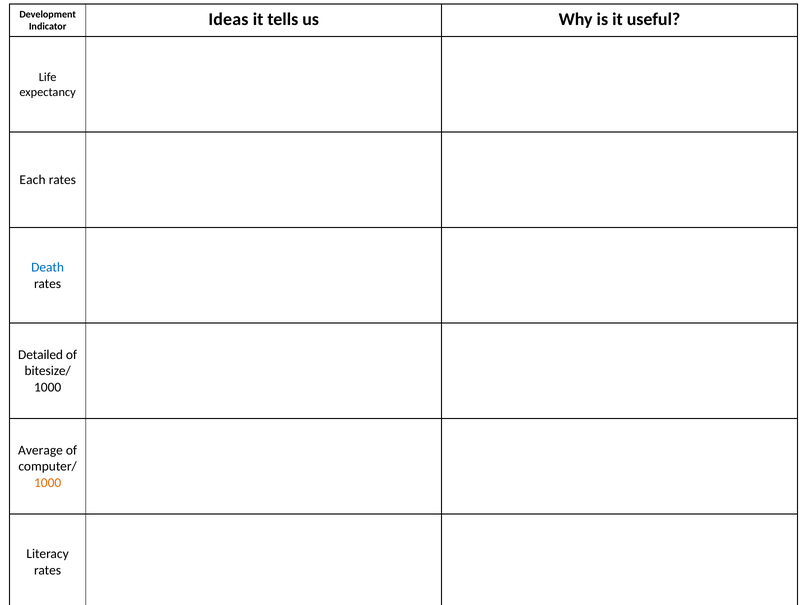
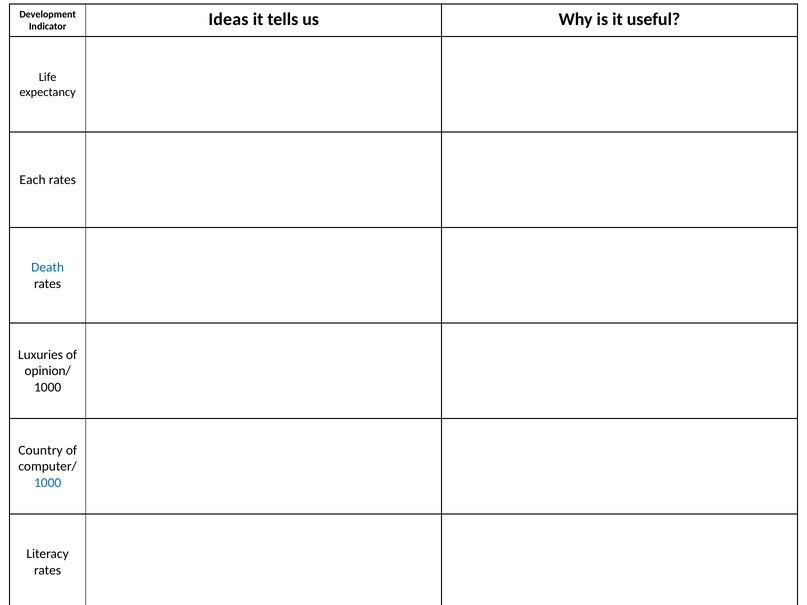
Detailed: Detailed -> Luxuries (41, 355)
bitesize/: bitesize/ -> opinion/ (48, 371)
Average: Average -> Country (40, 450)
1000 colour: orange -> blue (48, 483)
